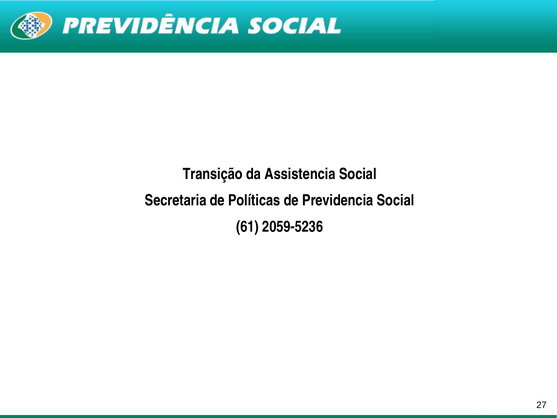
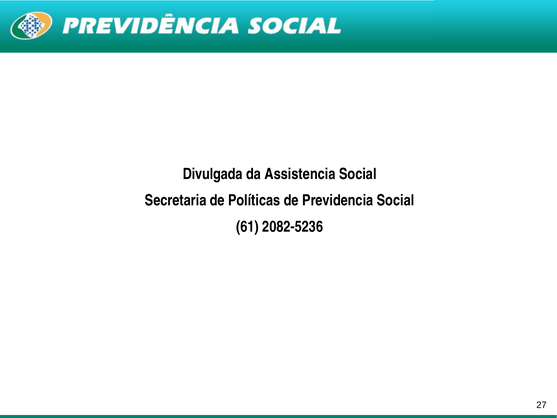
Transição: Transição -> Divulgada (213, 174)
2059-5236: 2059-5236 -> 2082-5236 (293, 227)
